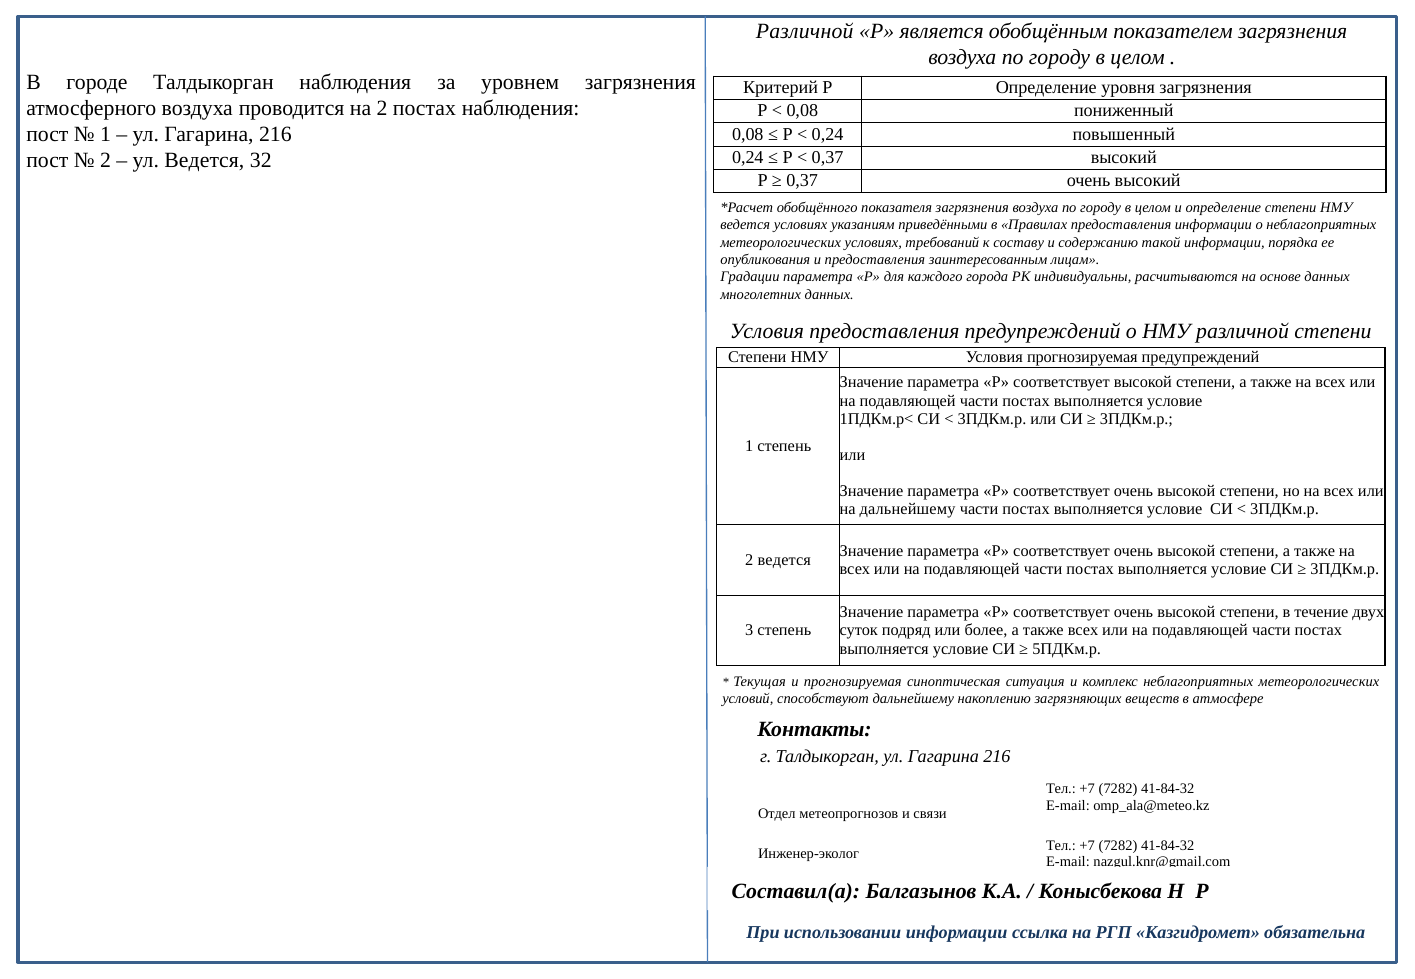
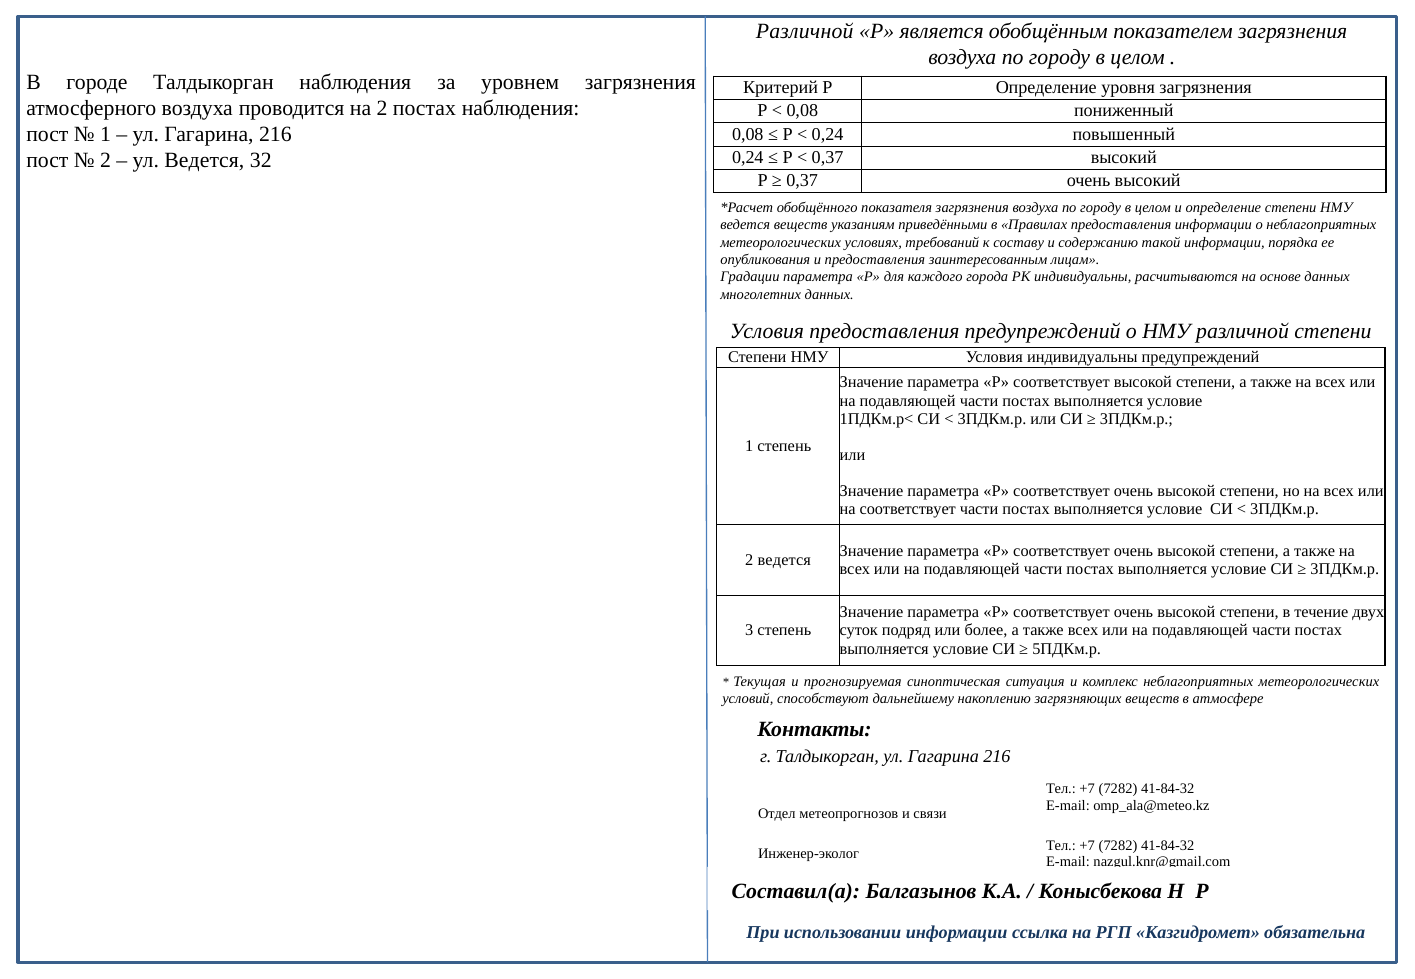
ведется условиях: условиях -> веществ (801, 225)
Условия прогнозируемая: прогнозируемая -> индивидуальны (1082, 358)
на дальнейшему: дальнейшему -> соответствует (908, 509)
